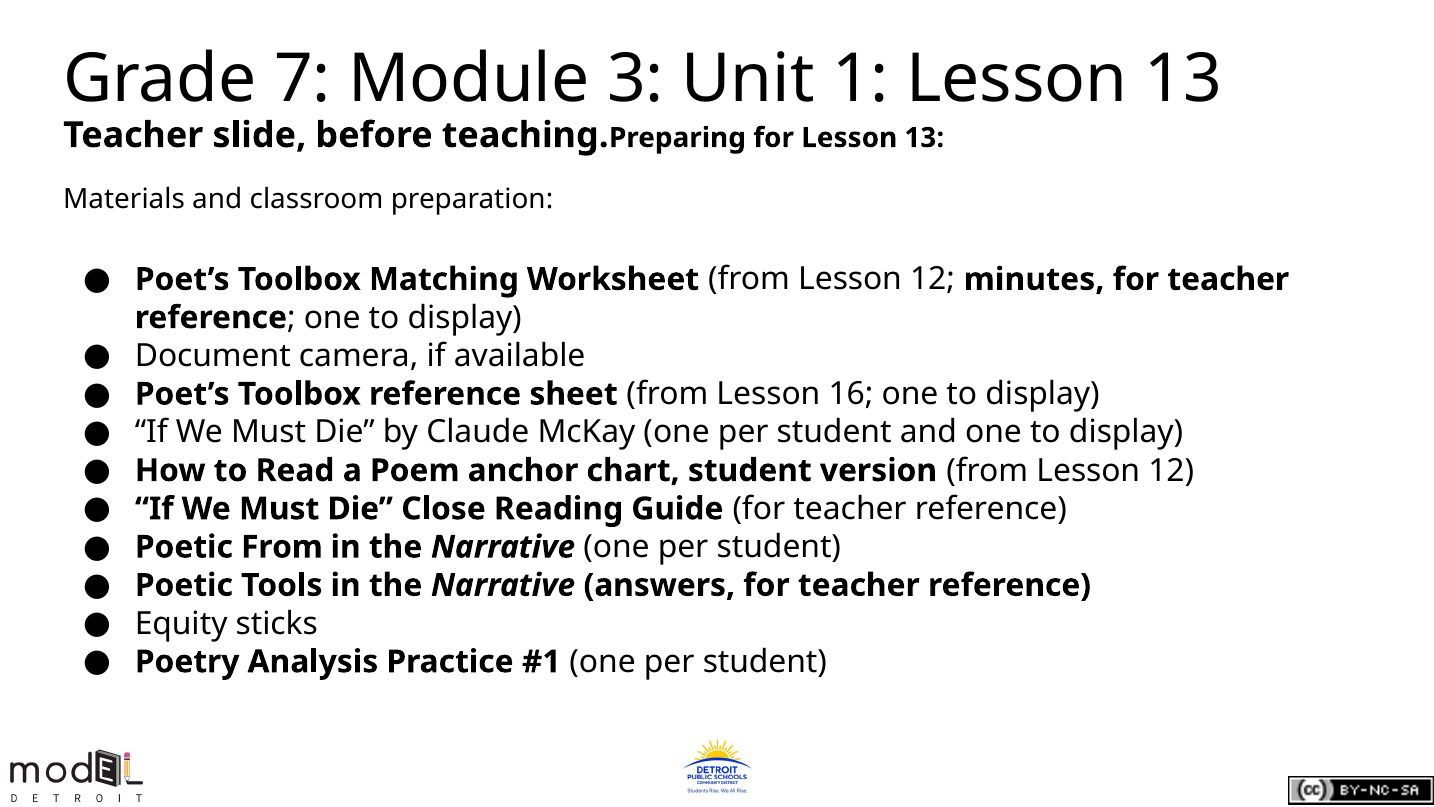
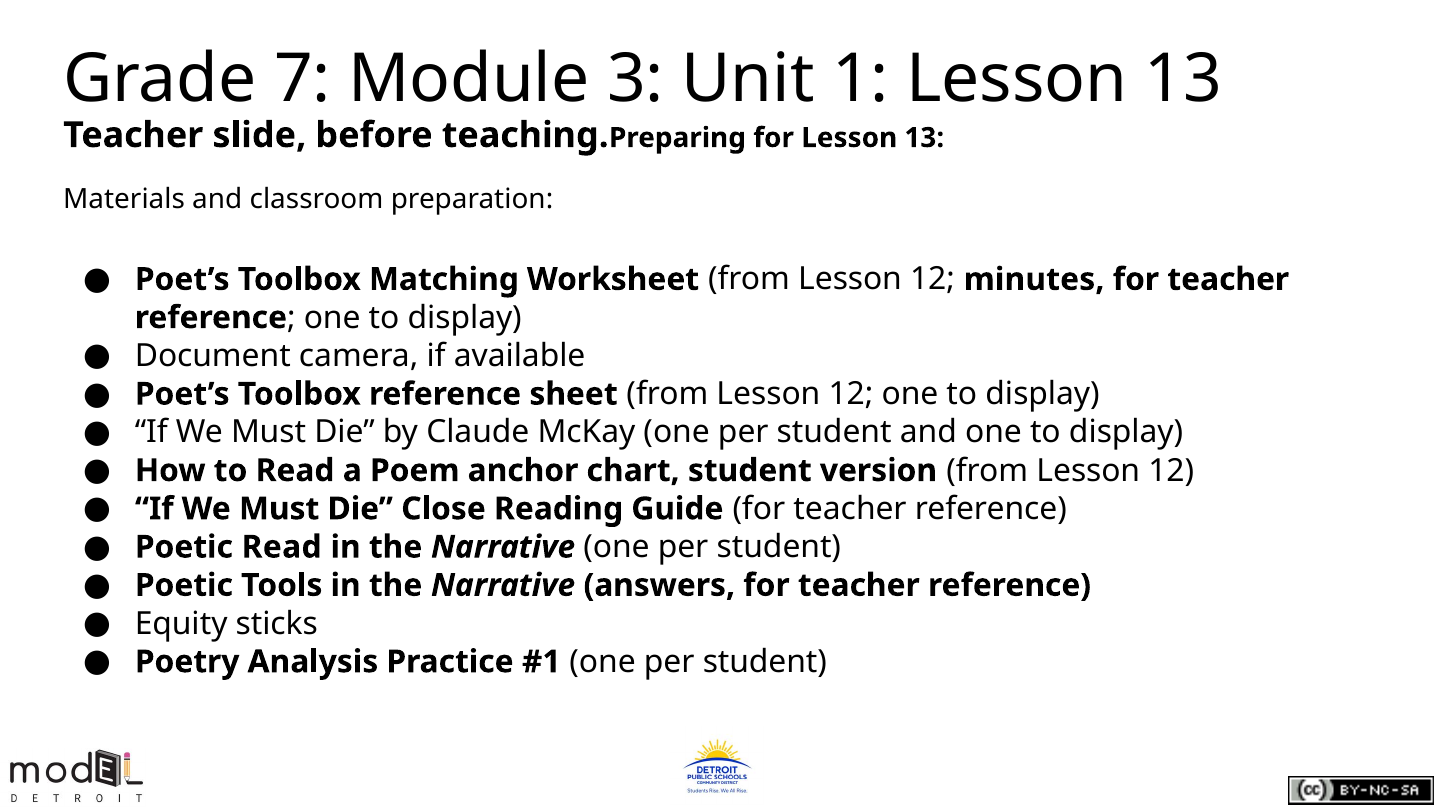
sheet from Lesson 16: 16 -> 12 (851, 394)
Poetic From: From -> Read (282, 547)
